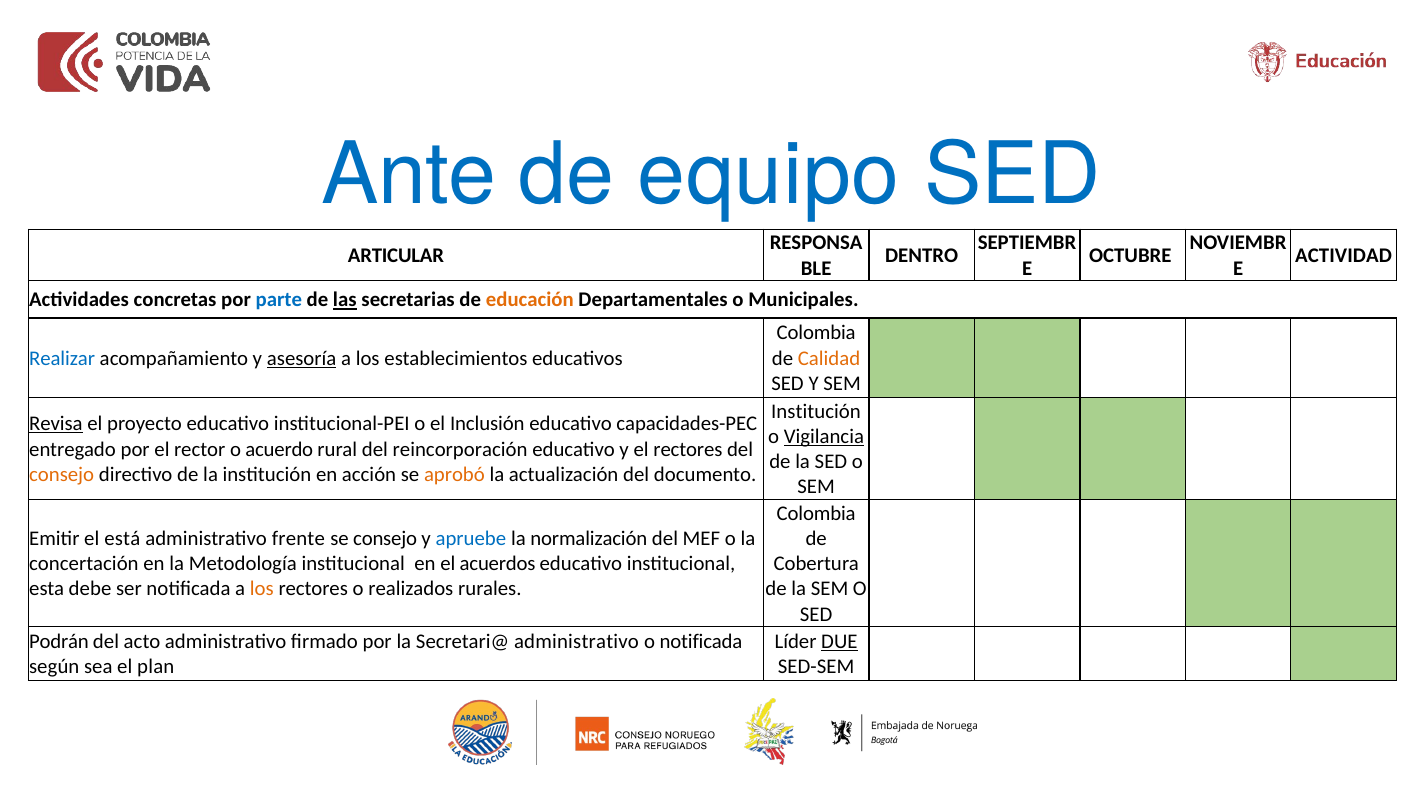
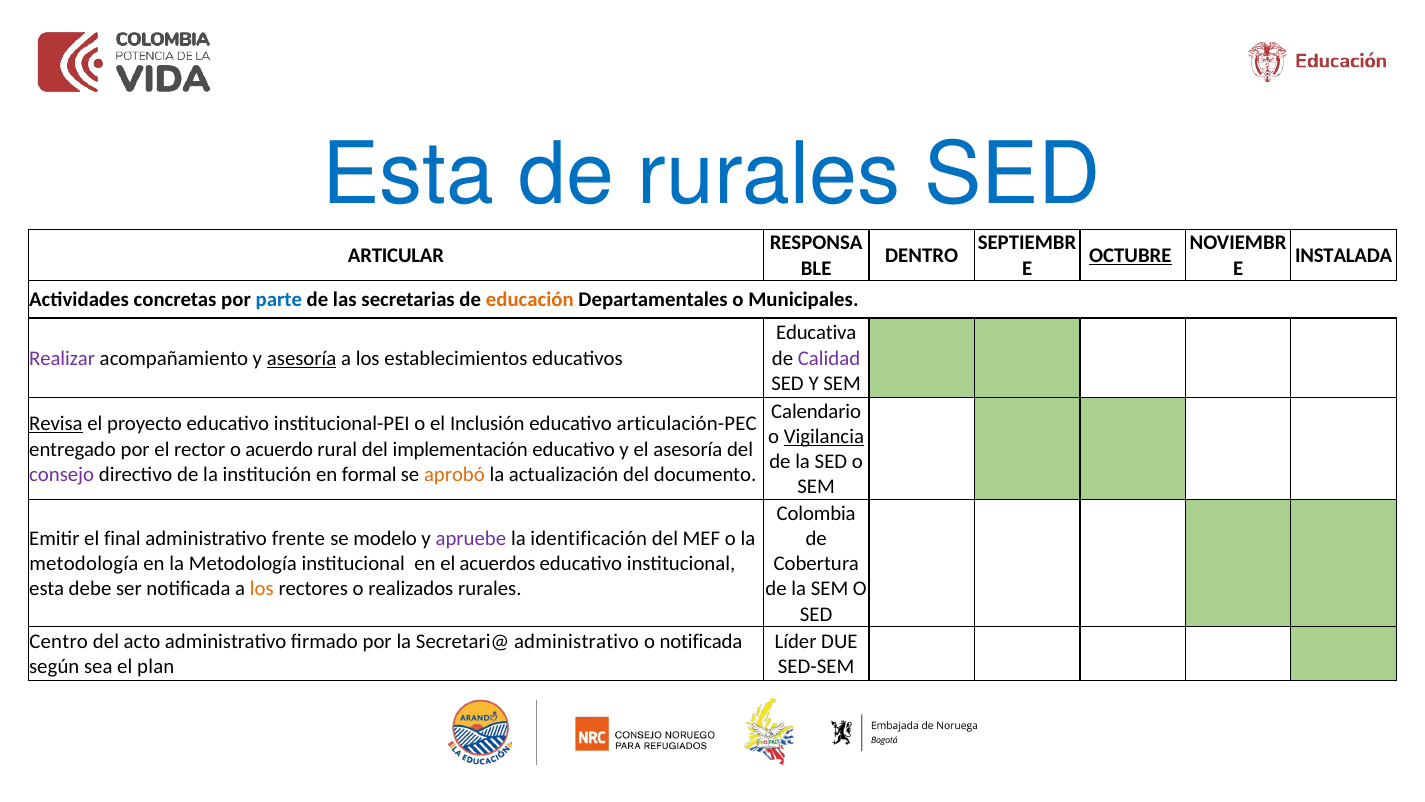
Ante: Ante -> Esta (408, 175)
de equipo: equipo -> rurales (769, 175)
OCTUBRE underline: none -> present (1130, 255)
ACTIVIDAD: ACTIVIDAD -> INSTALADA (1344, 255)
las underline: present -> none (345, 300)
Colombia: Colombia -> Educativa (816, 333)
Realizar colour: blue -> purple (62, 358)
Calidad colour: orange -> purple (829, 358)
Institución: Institución -> Calendario (816, 411)
capacidades-PEC: capacidades-PEC -> articulación-PEC (687, 424)
reincorporación: reincorporación -> implementación (460, 449)
el rectores: rectores -> asesoría (688, 449)
consejo colour: orange -> purple (62, 474)
acción: acción -> formal (369, 474)
está: está -> final (122, 538)
se consejo: consejo -> modelo (385, 538)
apruebe colour: blue -> purple (471, 538)
normalización: normalización -> identificación (589, 538)
concertación: concertación -> metodología (84, 563)
Podrán: Podrán -> Centro (59, 641)
DUE underline: present -> none (839, 641)
